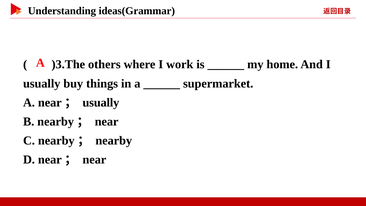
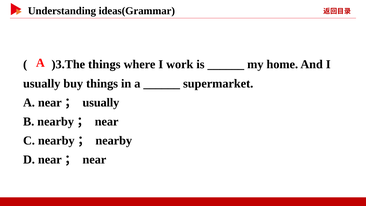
)3.The others: others -> things (104, 64)
